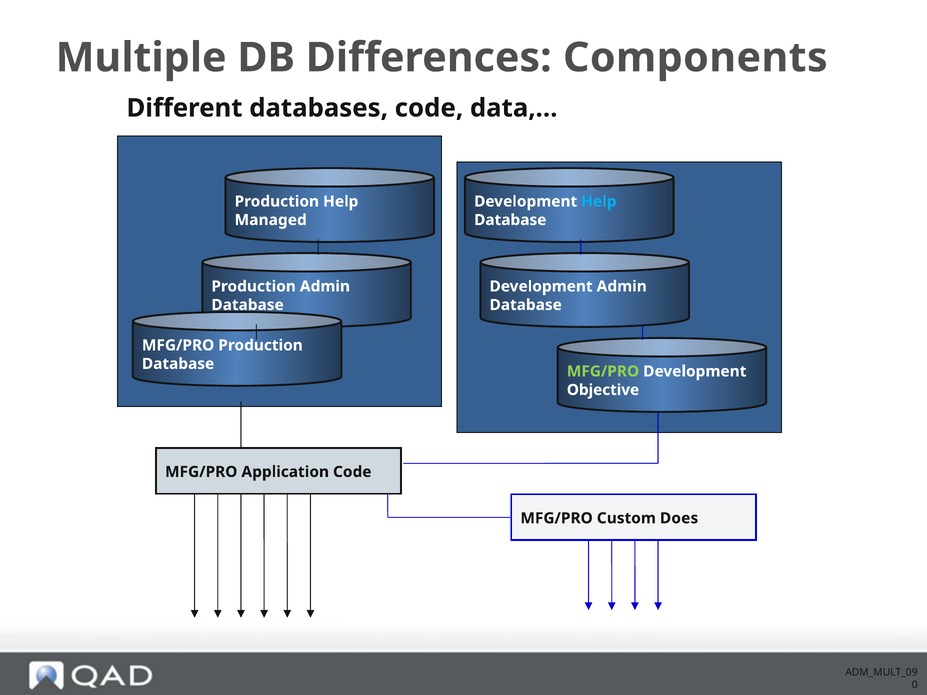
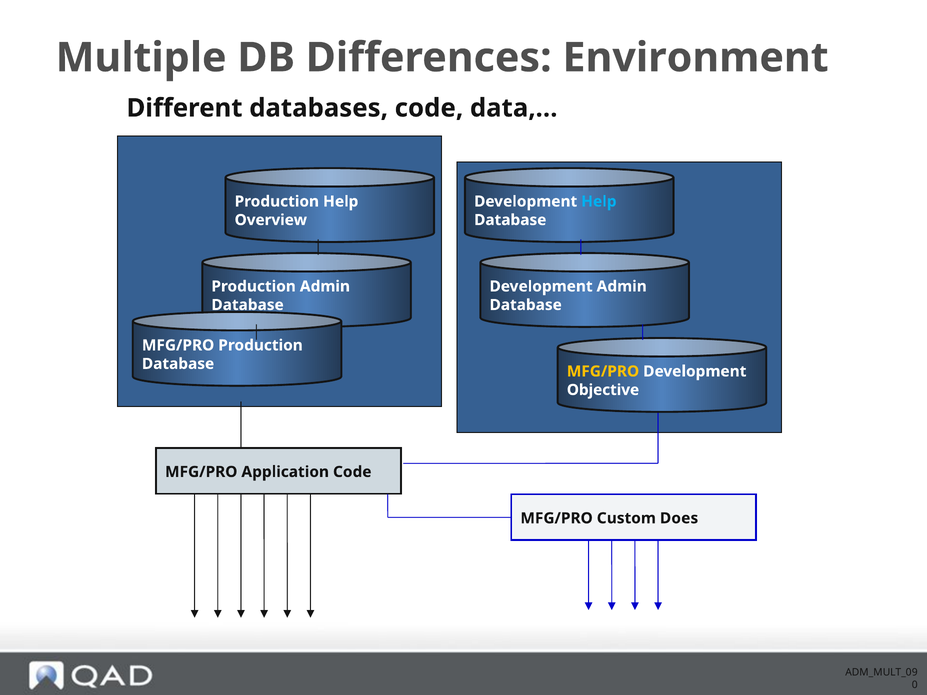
Components: Components -> Environment (696, 58)
Managed: Managed -> Overview (271, 220)
MFG/PRO colour: light green -> yellow (603, 372)
